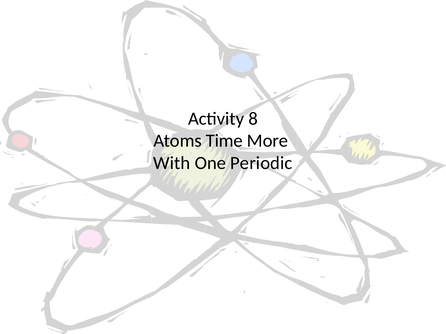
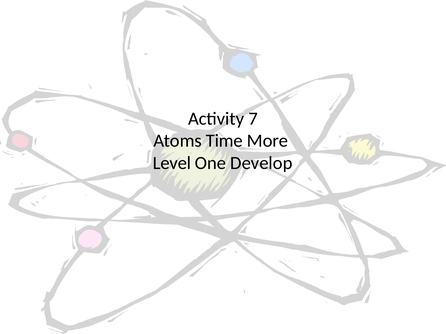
8: 8 -> 7 (253, 119)
With: With -> Level (172, 163)
Periodic: Periodic -> Develop (261, 163)
